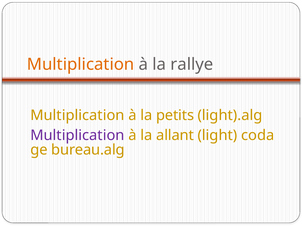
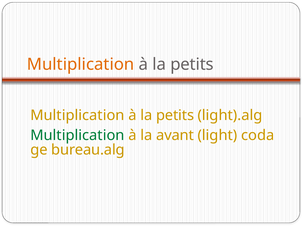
rallye: rallye -> petits (192, 65)
Multiplication colour: purple -> green (77, 136)
allant: allant -> avant (175, 136)
